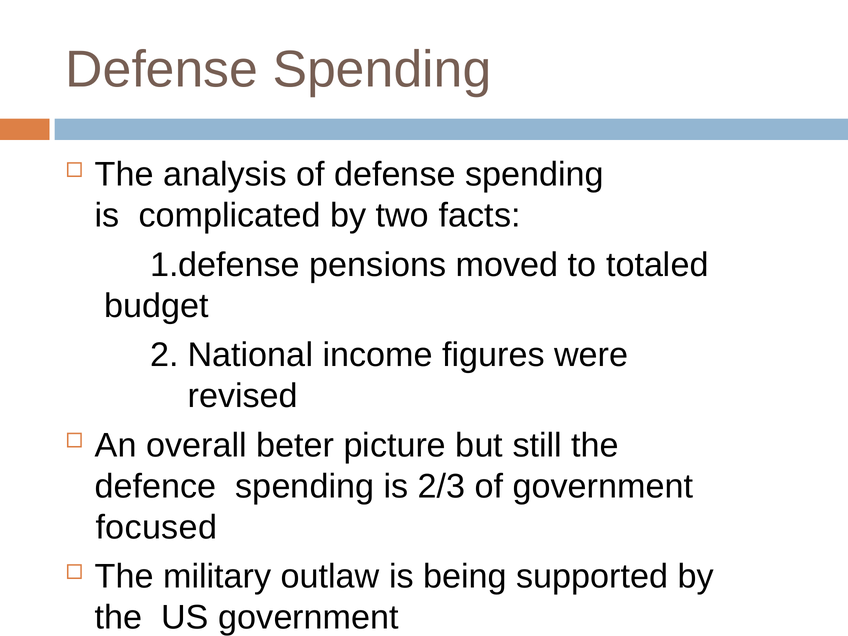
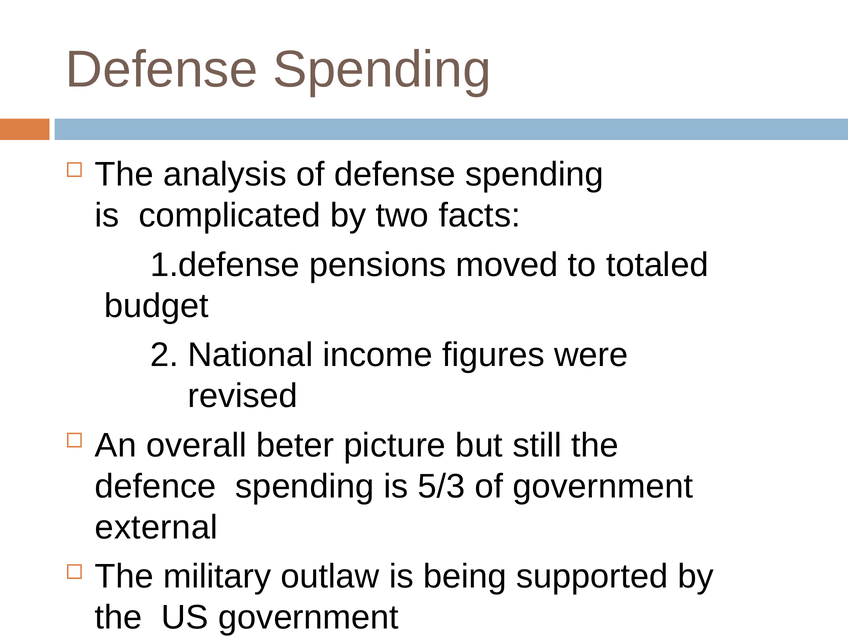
2/3: 2/3 -> 5/3 (442, 486)
focused: focused -> external (156, 527)
